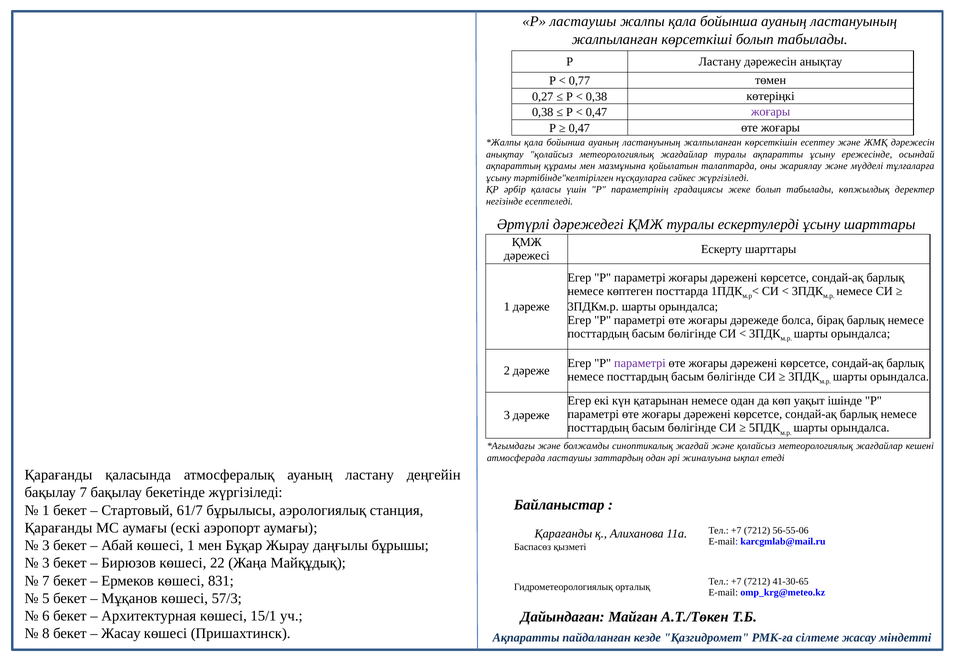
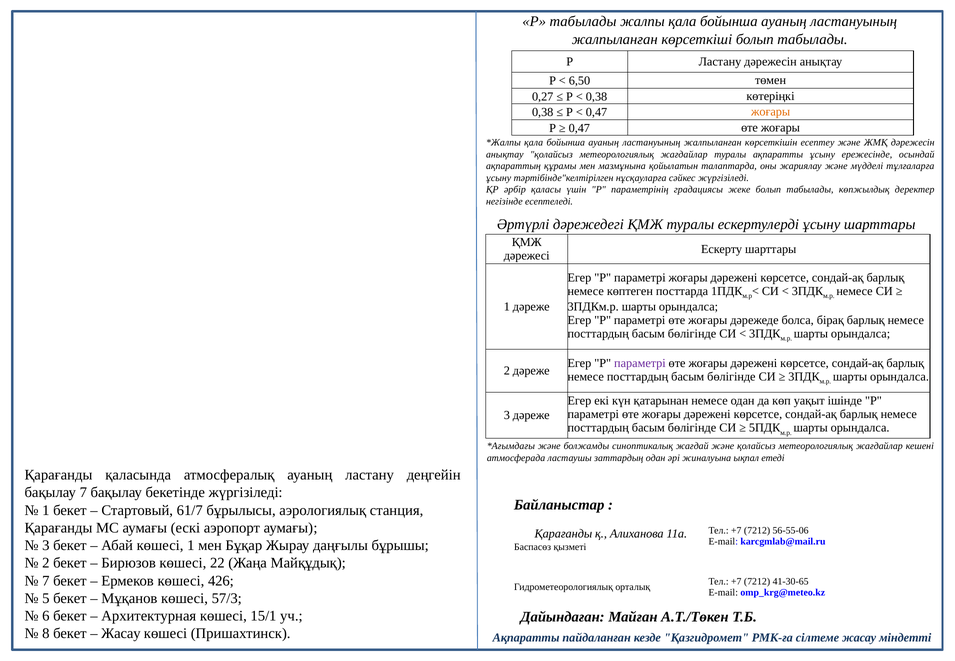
Р ластаушы: ластаушы -> табылады (583, 22)
0,77: 0,77 -> 6,50 (580, 81)
жоғары colour: purple -> orange (771, 112)
3: 3 -> 2 (46, 563)
831: 831 -> 426 (221, 581)
